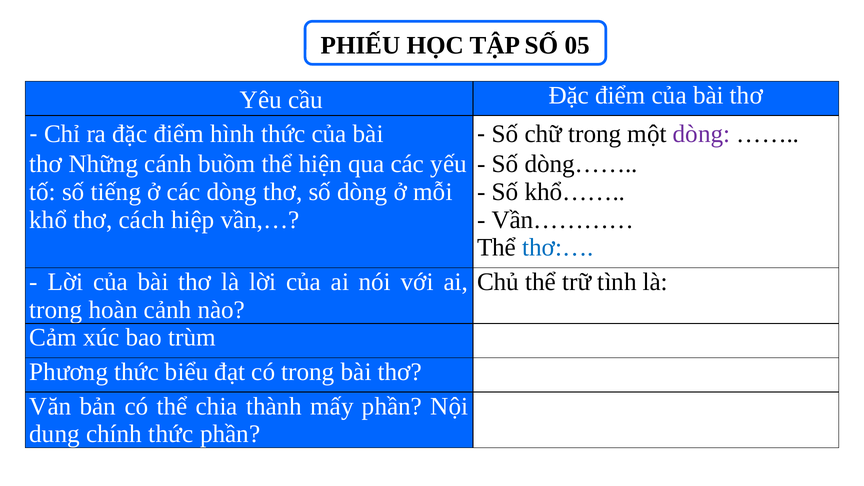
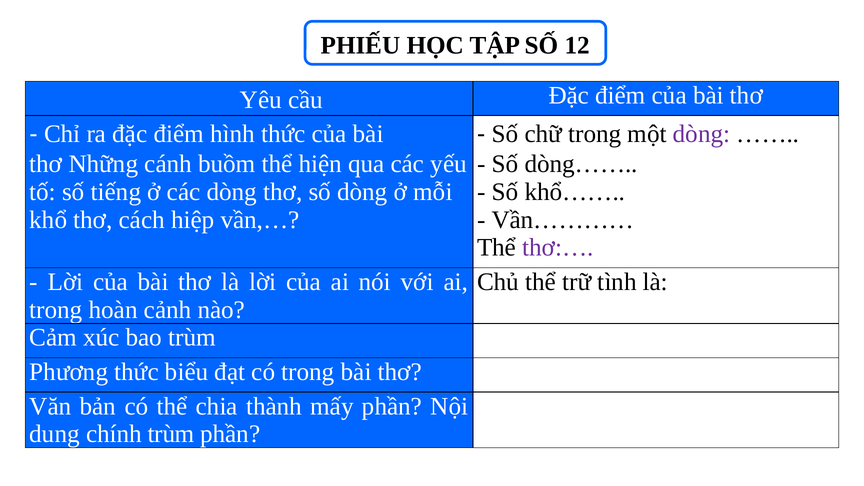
05: 05 -> 12 (577, 46)
thơ:… colour: blue -> purple (558, 248)
chính thức: thức -> trùm (171, 434)
